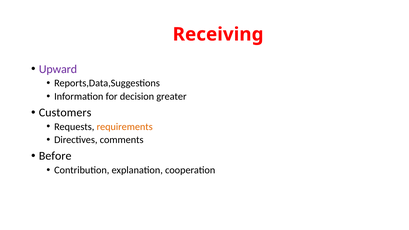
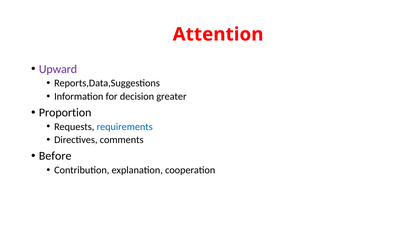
Receiving: Receiving -> Attention (218, 34)
Customers: Customers -> Proportion (65, 113)
requirements colour: orange -> blue (125, 127)
